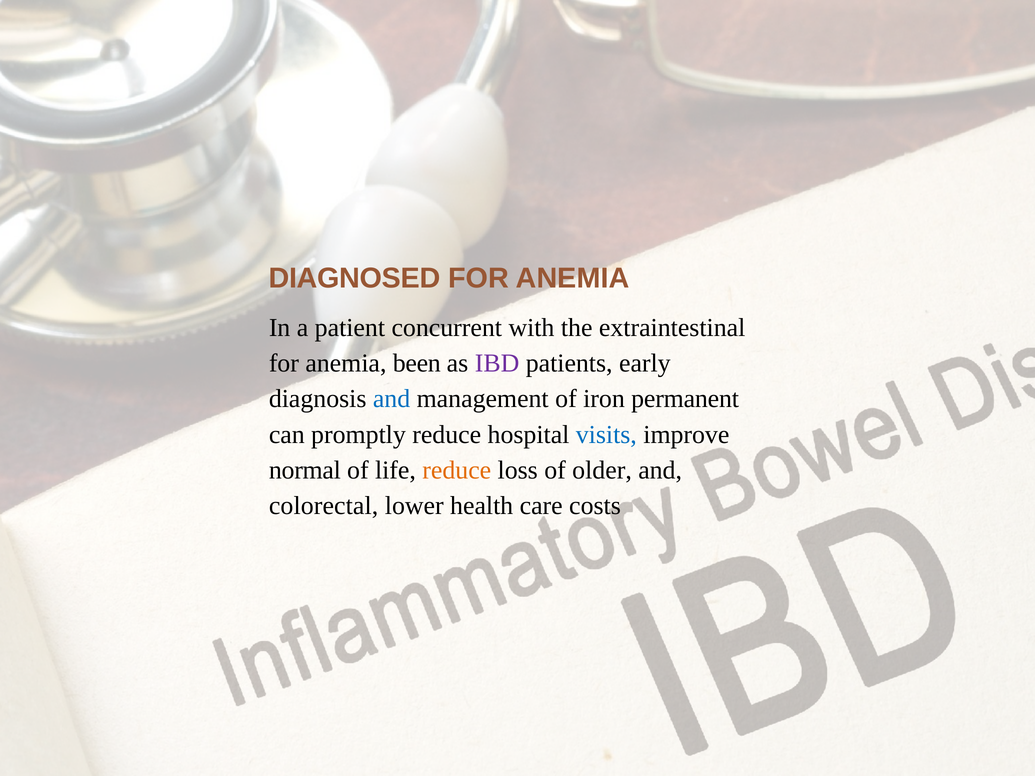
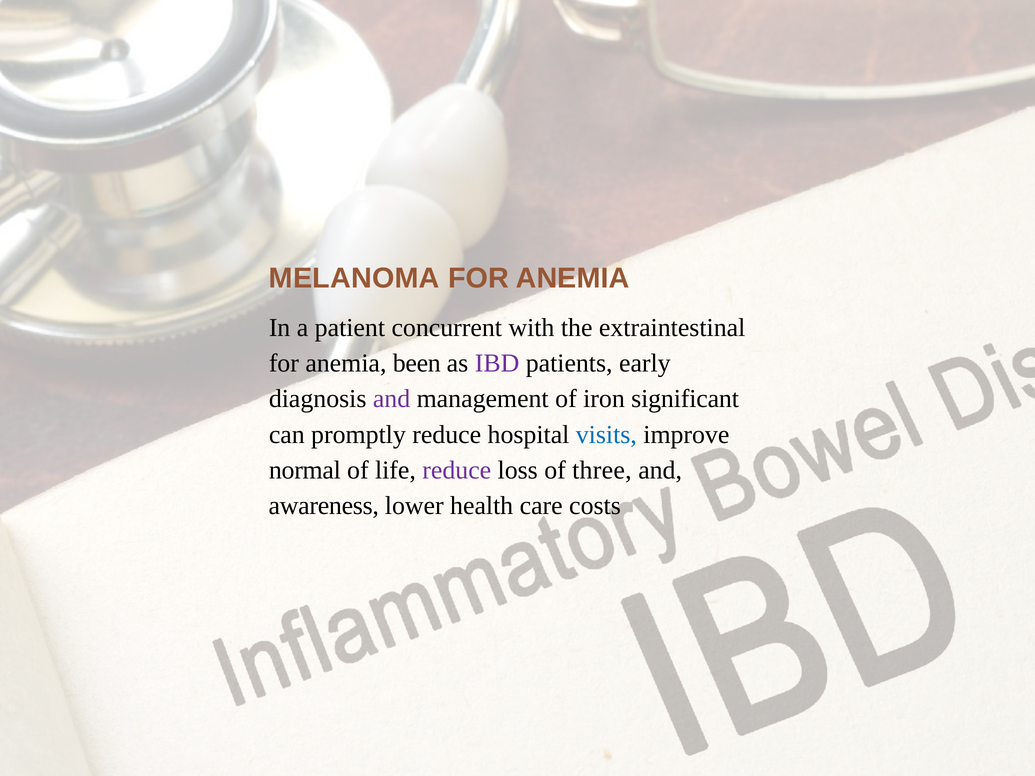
DIAGNOSED: DIAGNOSED -> MELANOMA (354, 278)
and colour: blue -> purple (392, 399)
permanent: permanent -> significant (685, 399)
reduce colour: orange -> purple (457, 470)
older: older -> three (602, 470)
colorectal: colorectal -> awareness (324, 506)
